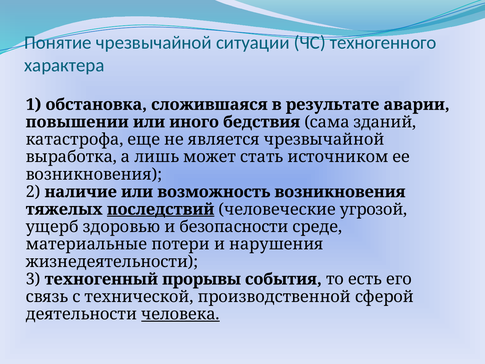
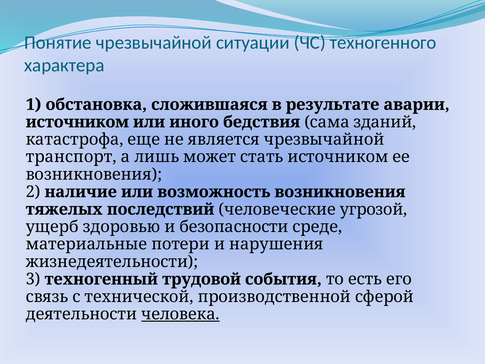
повышении: повышении -> источником (77, 122)
выработка: выработка -> транспорт (71, 157)
последствий underline: present -> none (161, 209)
прорывы: прорывы -> трудовой (202, 279)
